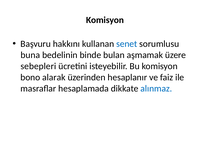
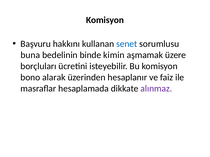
bulan: bulan -> kimin (114, 55)
sebepleri: sebepleri -> borçluları (38, 66)
alınmaz colour: blue -> purple (156, 89)
